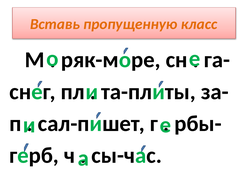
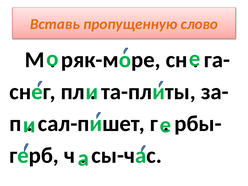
класс: класс -> слово (199, 24)
